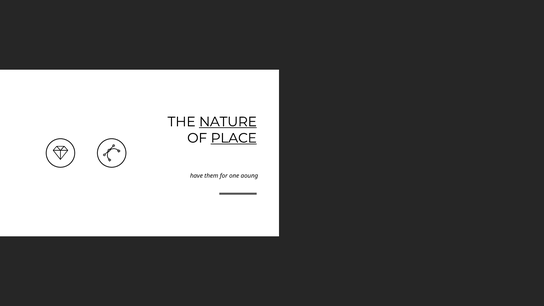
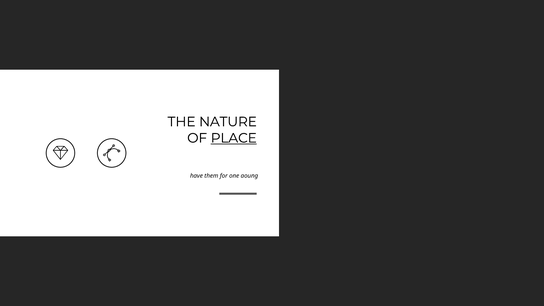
NATURE underline: present -> none (228, 122)
